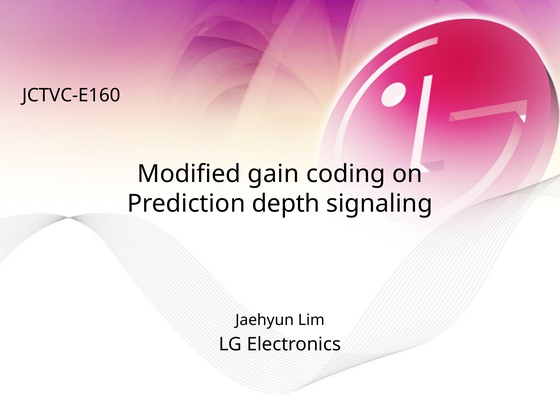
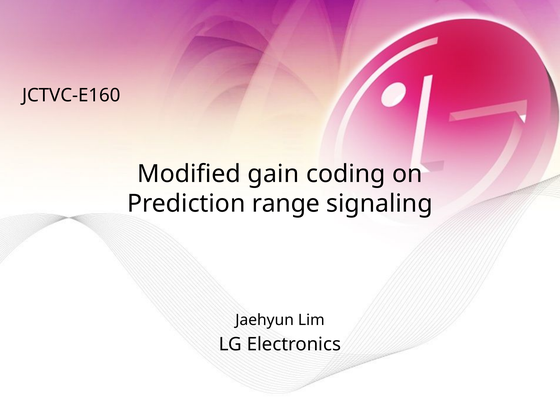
depth: depth -> range (286, 204)
